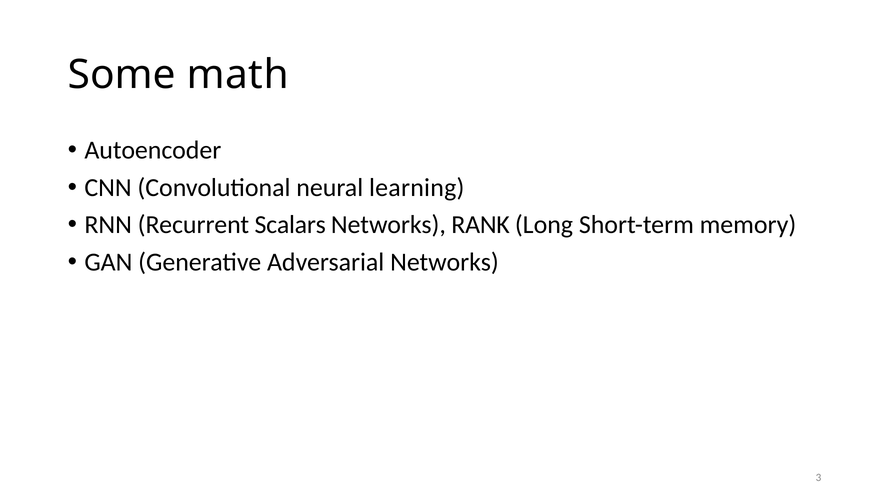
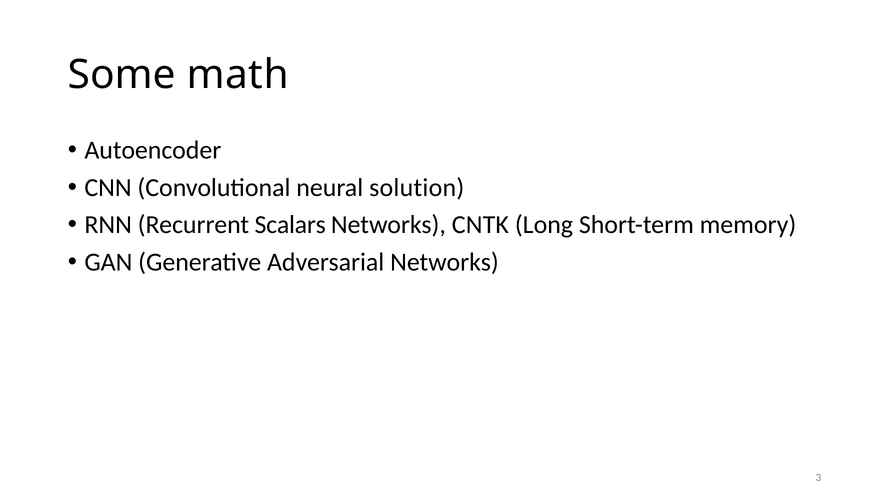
learning: learning -> solution (417, 188)
RANK: RANK -> CNTK (480, 225)
